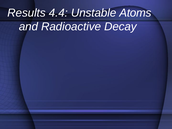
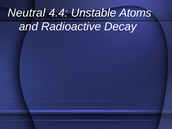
Results: Results -> Neutral (26, 13)
